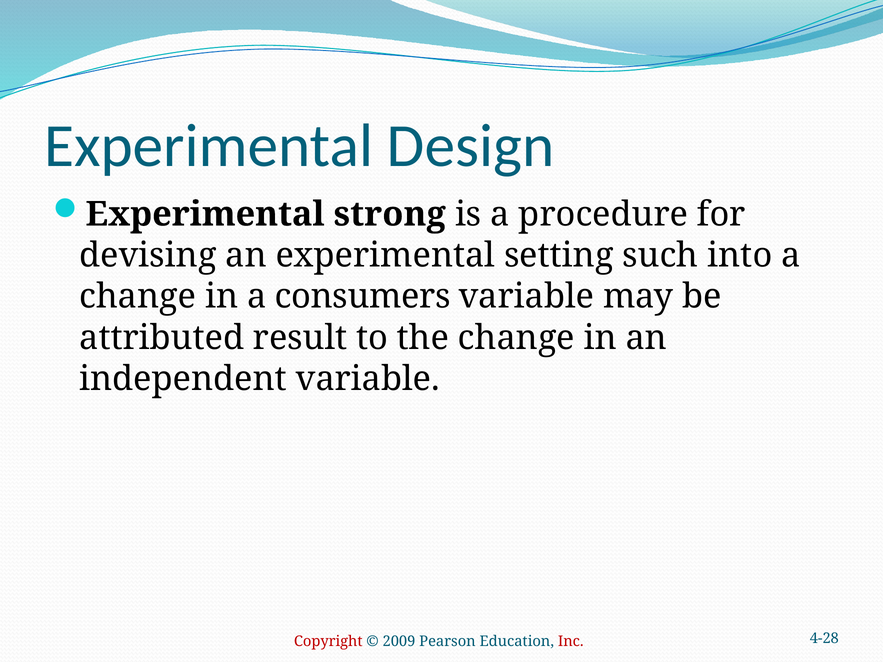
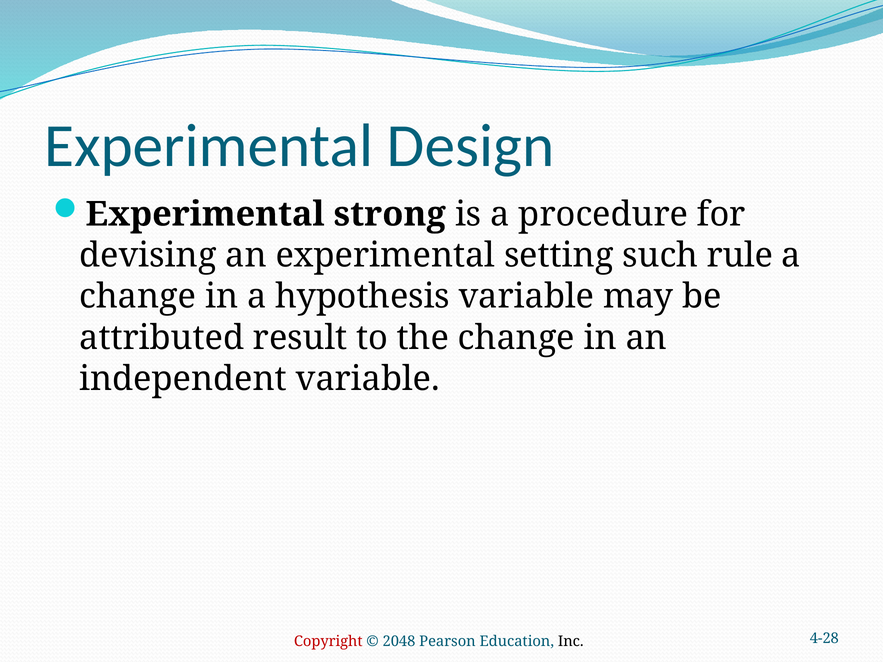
into: into -> rule (740, 256)
consumers: consumers -> hypothesis (363, 297)
2009: 2009 -> 2048 (399, 642)
Inc colour: red -> black (571, 642)
